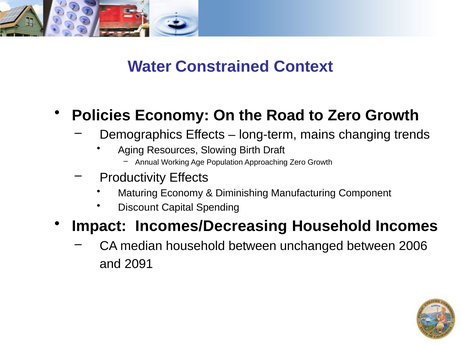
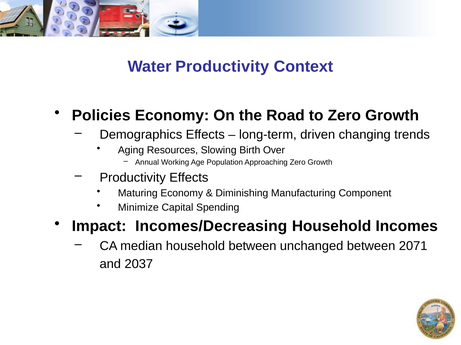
Water Constrained: Constrained -> Productivity (222, 67)
mains: mains -> driven (318, 135)
Draft: Draft -> Over (274, 151)
Discount: Discount -> Minimize (138, 208)
2006: 2006 -> 2071 (413, 246)
2091: 2091 -> 2037 (139, 264)
